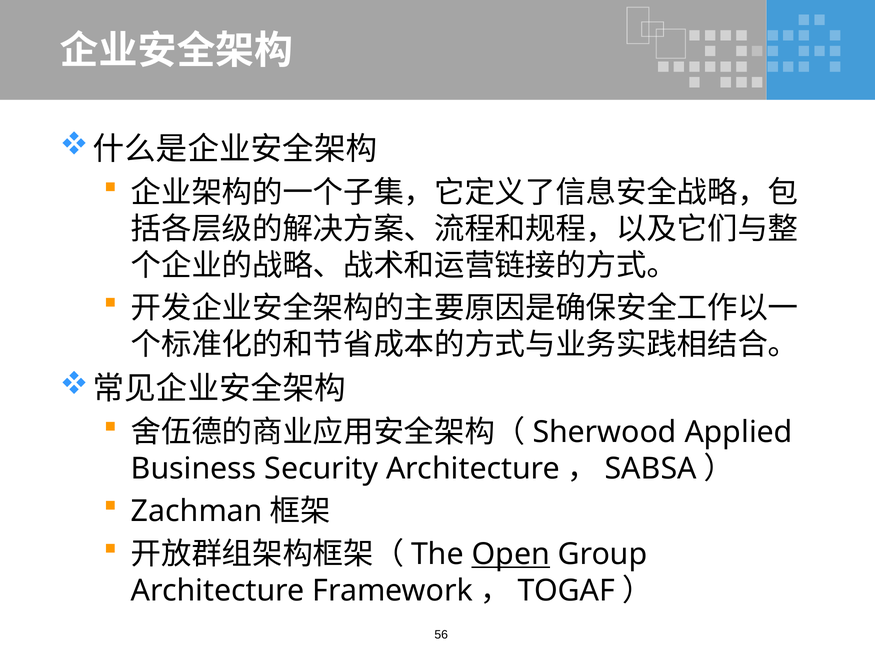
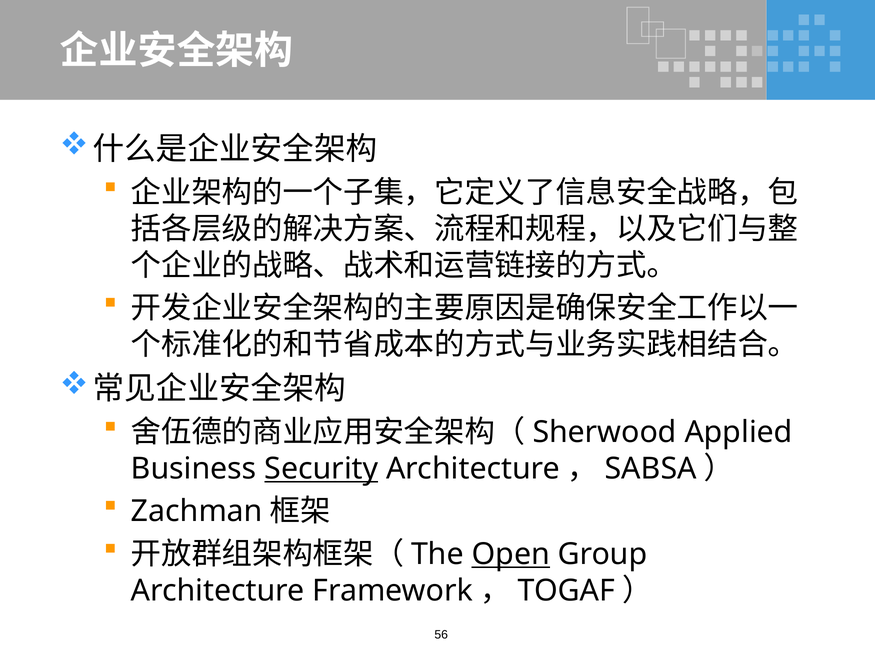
Security underline: none -> present (321, 469)
